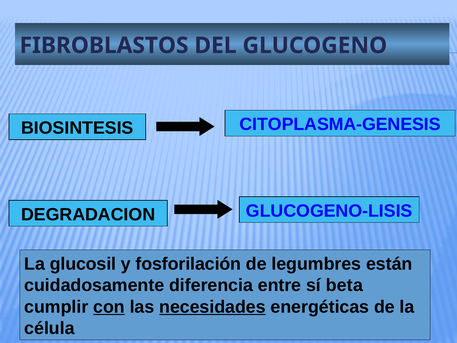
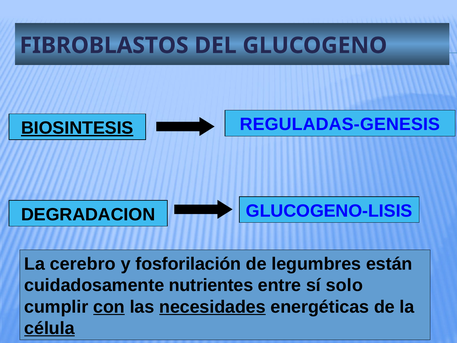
CITOPLASMA-GENESIS: CITOPLASMA-GENESIS -> REGULADAS-GENESIS (340, 124)
BIOSINTESIS underline: none -> present (77, 128)
glucosil: glucosil -> cerebro (83, 264)
diferencia: diferencia -> nutrientes (211, 285)
beta: beta -> solo (344, 285)
célula underline: none -> present (49, 328)
